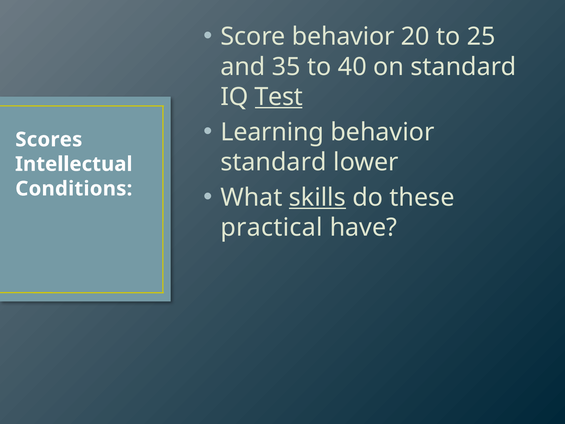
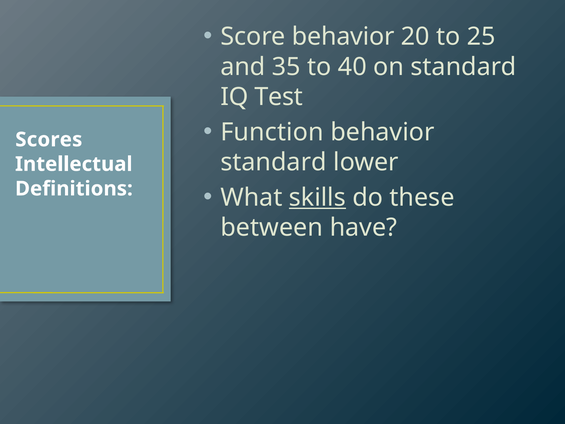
Test underline: present -> none (279, 97)
Learning: Learning -> Function (272, 132)
Conditions: Conditions -> Definitions (74, 189)
practical: practical -> between (272, 228)
